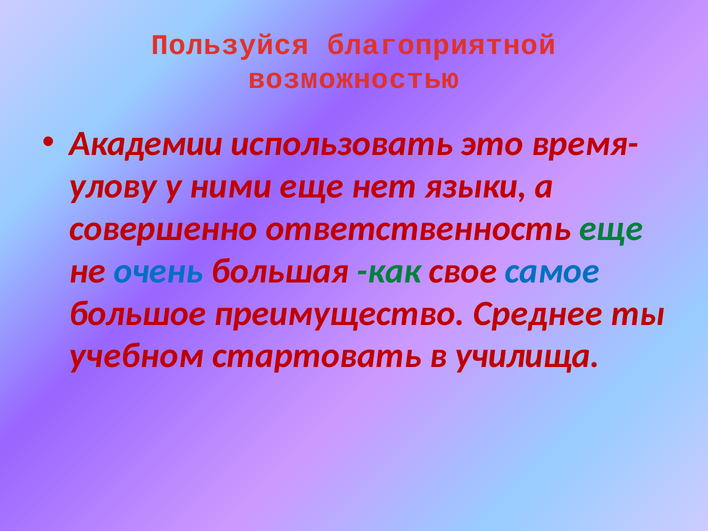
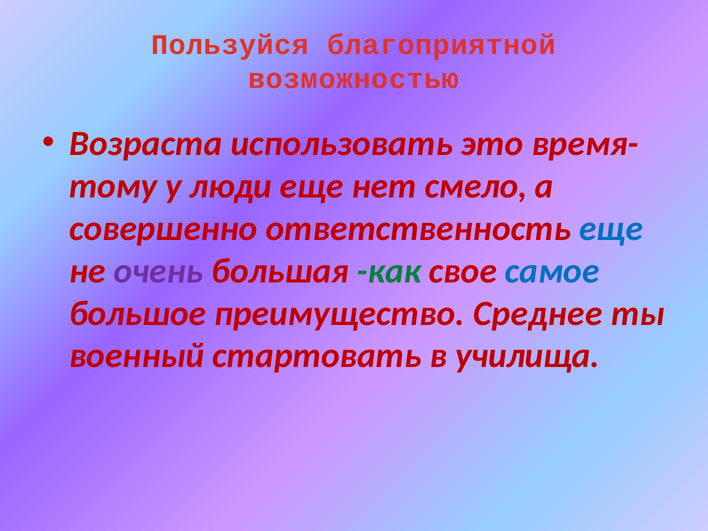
Академии: Академии -> Возраста (146, 143)
улову: улову -> тому (113, 186)
ними: ними -> люди (231, 186)
языки: языки -> смело (476, 186)
еще colour: green -> blue (611, 228)
очень colour: blue -> purple (158, 271)
учебном: учебном -> военный (137, 356)
